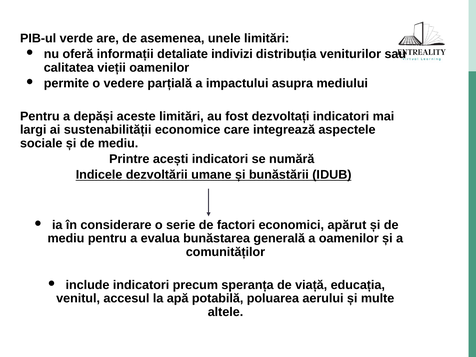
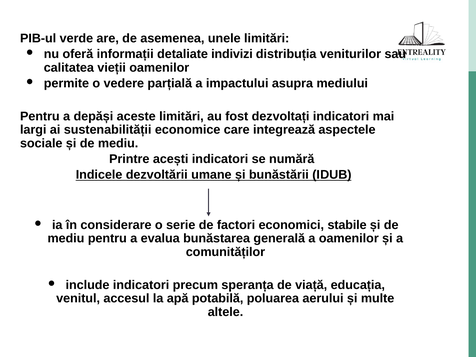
apărut: apărut -> stabile (347, 225)
